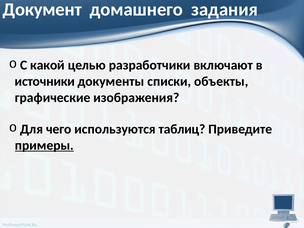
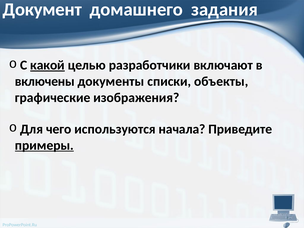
какой underline: none -> present (48, 65)
источники: источники -> включены (45, 81)
таблиц: таблиц -> начала (182, 129)
